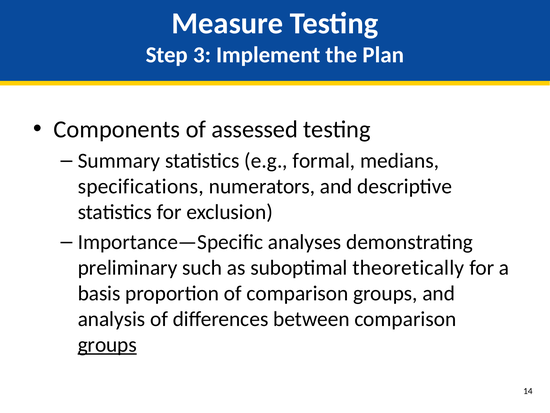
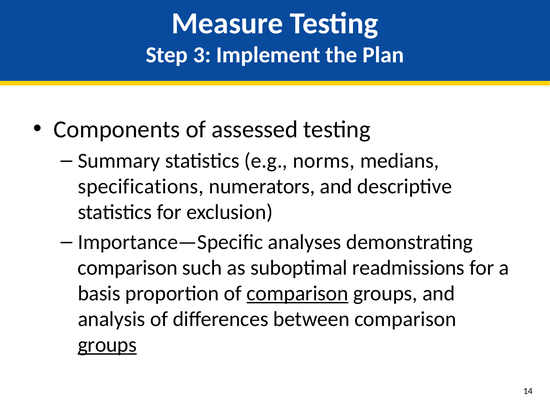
formal: formal -> norms (324, 161)
preliminary: preliminary -> comparison (128, 267)
theoretically: theoretically -> readmissions (408, 267)
comparison underline: none -> present (297, 293)
